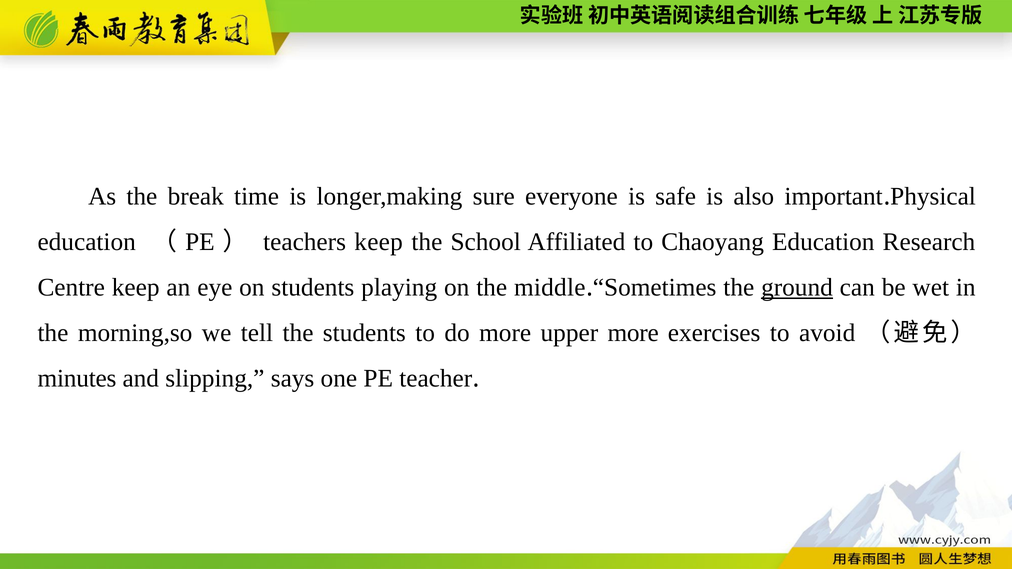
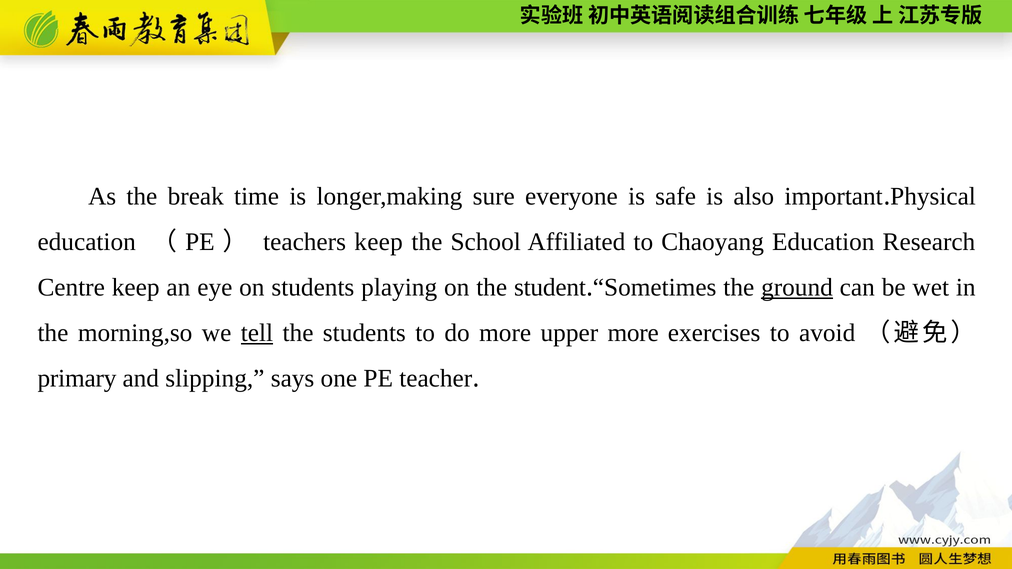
middle: middle -> student (550, 287)
tell underline: none -> present (257, 333)
minutes: minutes -> primary (77, 379)
